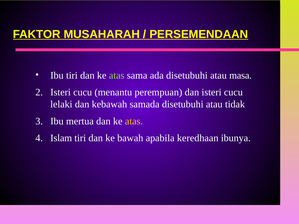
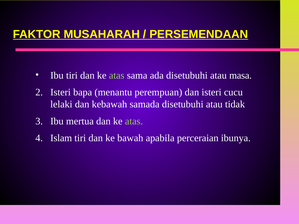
cucu: cucu -> bapa (83, 92)
atas colour: yellow -> light green (134, 121)
keredhaan: keredhaan -> perceraian (198, 138)
